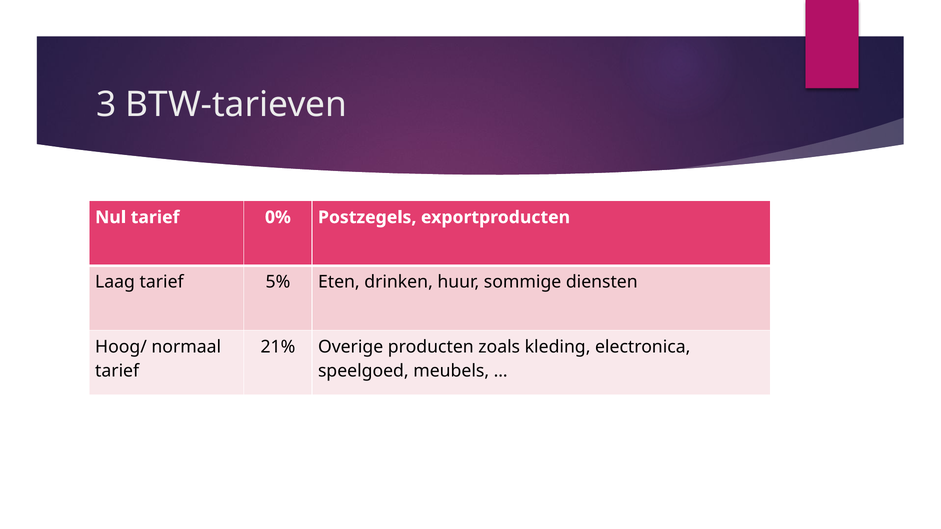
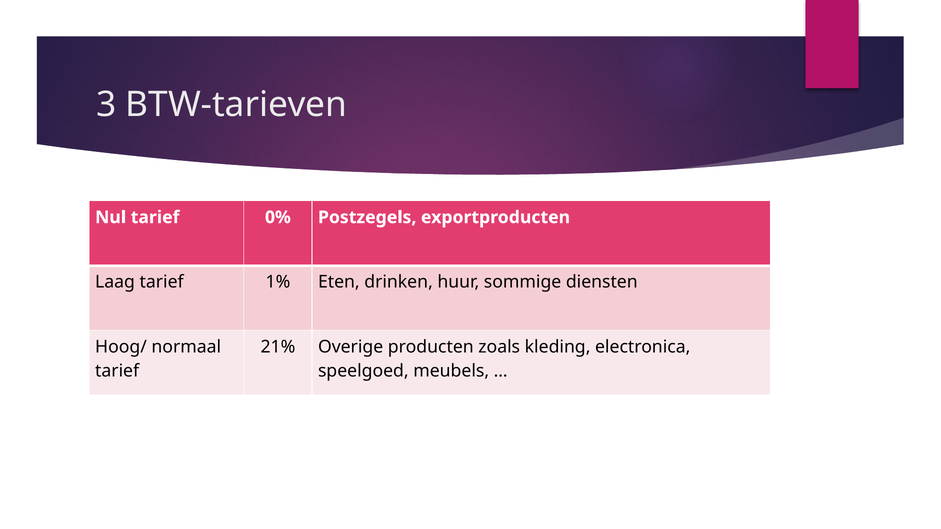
5%: 5% -> 1% (278, 282)
